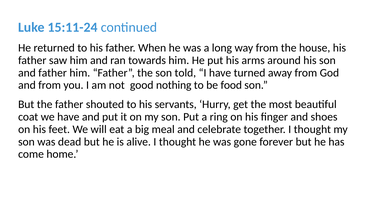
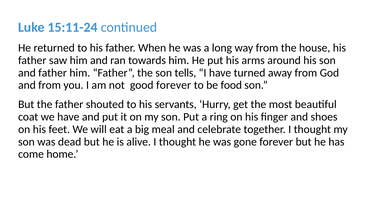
told: told -> tells (185, 73)
good nothing: nothing -> forever (174, 85)
